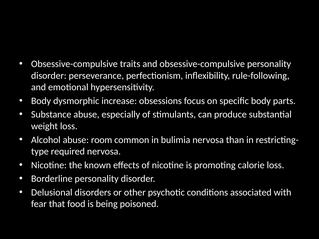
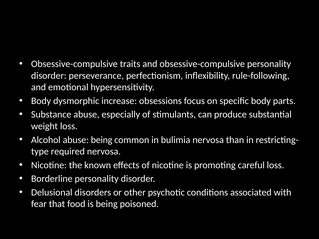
abuse room: room -> being (102, 140)
calorie: calorie -> careful (251, 165)
